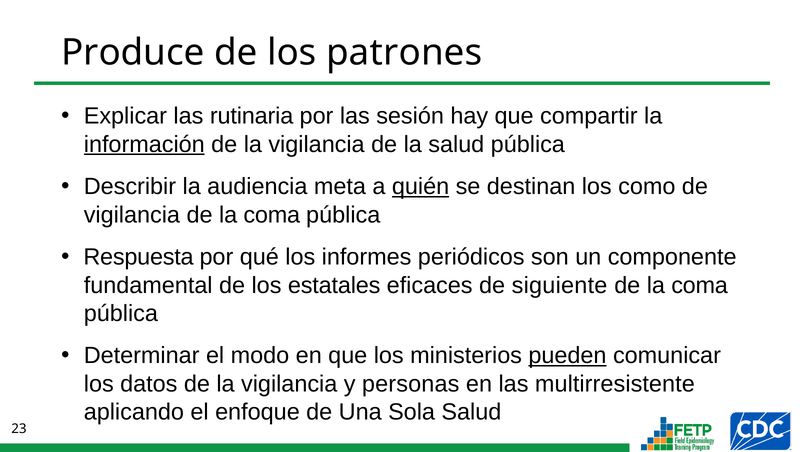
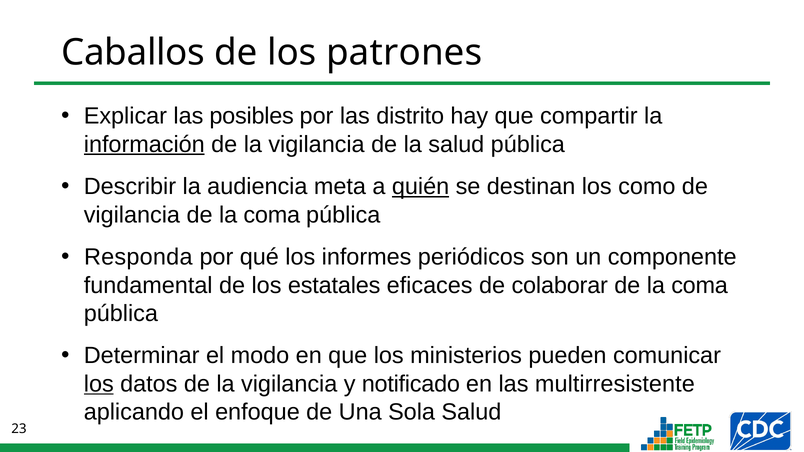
Produce: Produce -> Caballos (133, 53)
rutinaria: rutinaria -> posibles (252, 116)
sesión: sesión -> distrito (410, 116)
Respuesta: Respuesta -> Responda (138, 257)
siguiente: siguiente -> colaborar (560, 285)
pueden underline: present -> none (567, 356)
los underline: none -> present (99, 384)
personas: personas -> notificado (411, 384)
